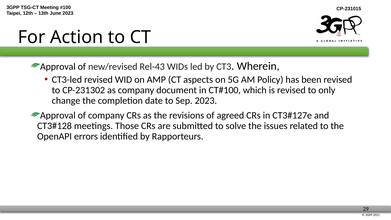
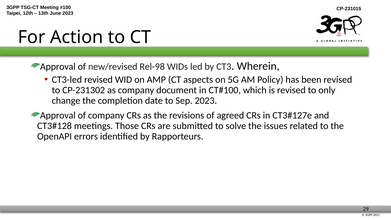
Rel-43: Rel-43 -> Rel-98 (152, 67)
